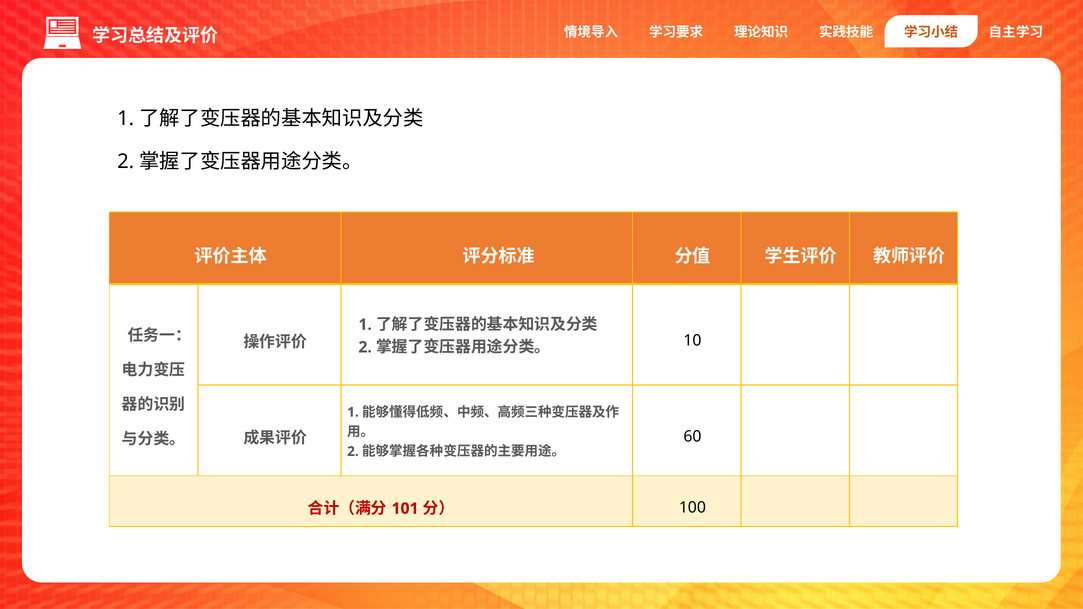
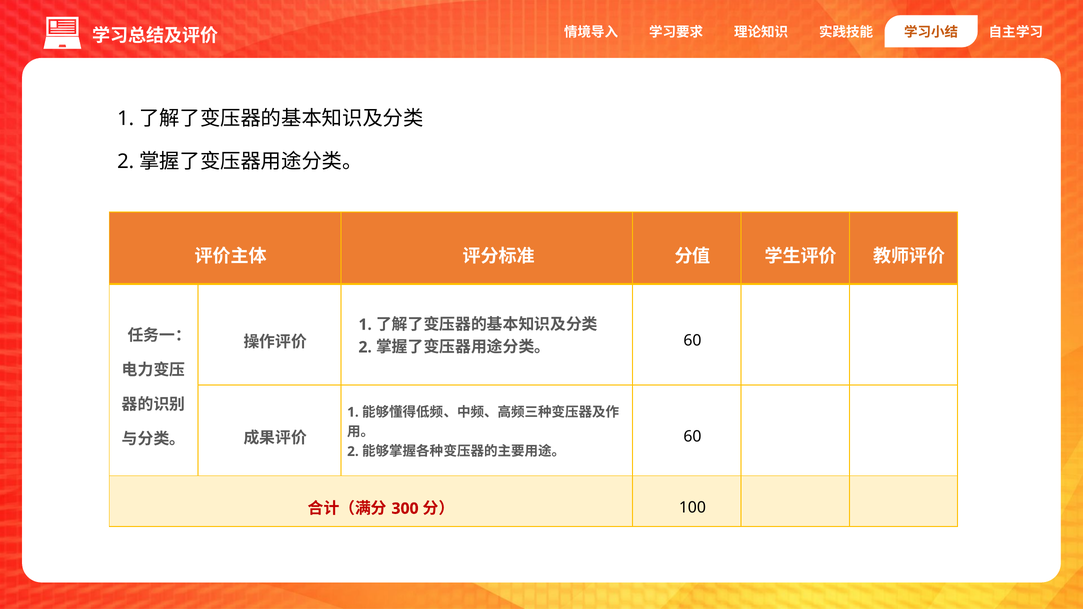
10: 10 -> 60 (693, 341)
101: 101 -> 300 (405, 509)
